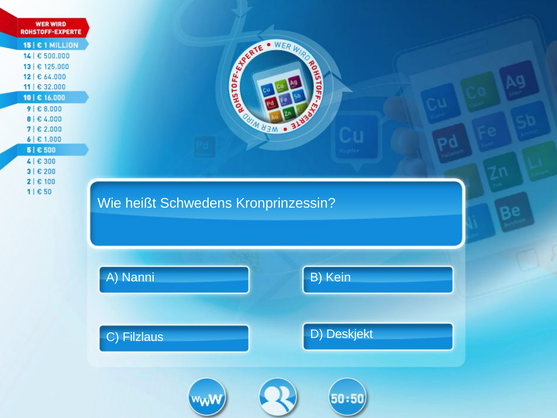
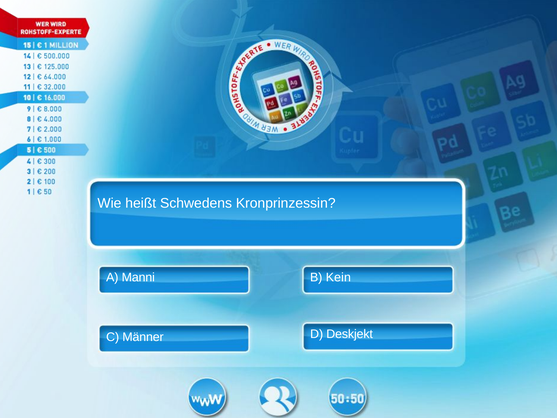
Nanni: Nanni -> Manni (138, 277)
Filzlaus: Filzlaus -> Männer (143, 337)
